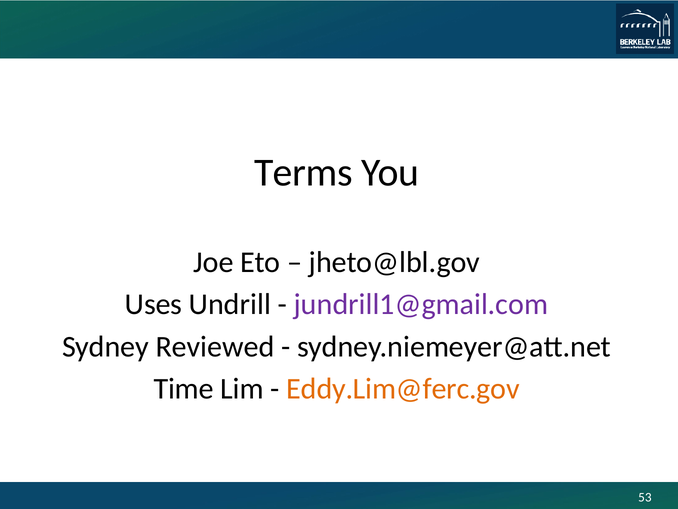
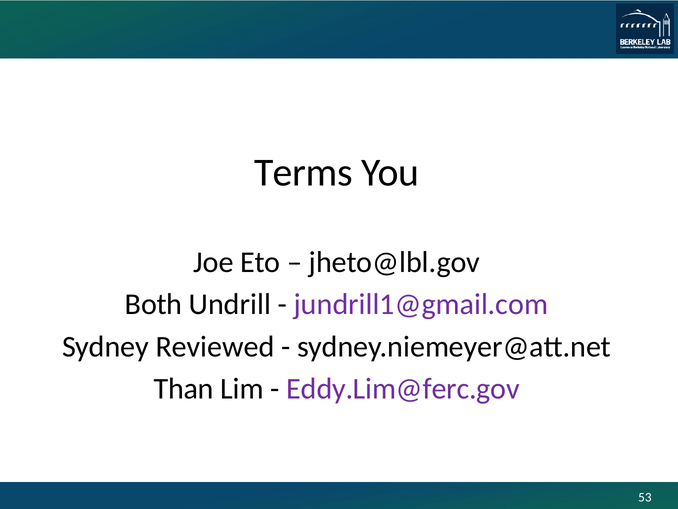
Uses: Uses -> Both (154, 304)
Time: Time -> Than (184, 389)
Eddy.Lim@ferc.gov colour: orange -> purple (403, 389)
